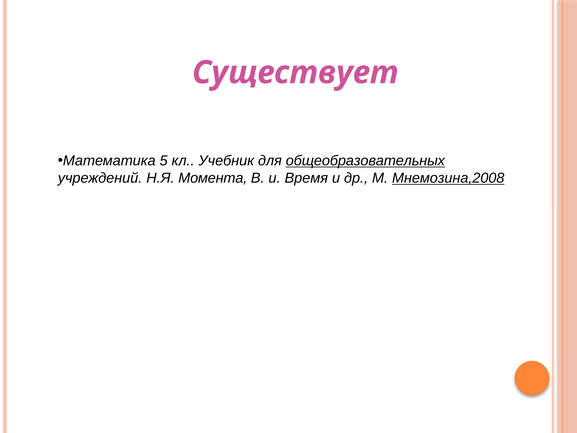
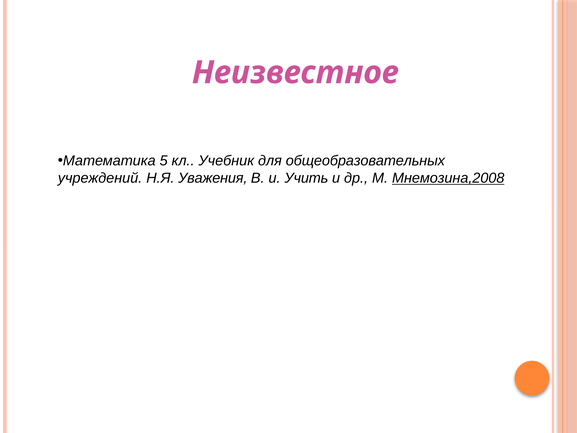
Существует: Существует -> Неизвестное (295, 73)
общеобразовательных underline: present -> none (365, 161)
Момента: Момента -> Уважения (213, 178)
Время: Время -> Учить (306, 178)
